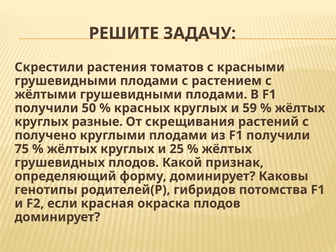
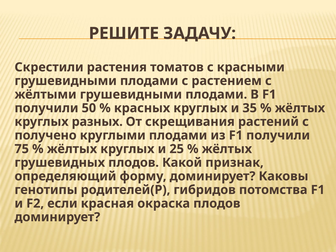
59: 59 -> 35 (250, 108)
разные: разные -> разных (97, 122)
